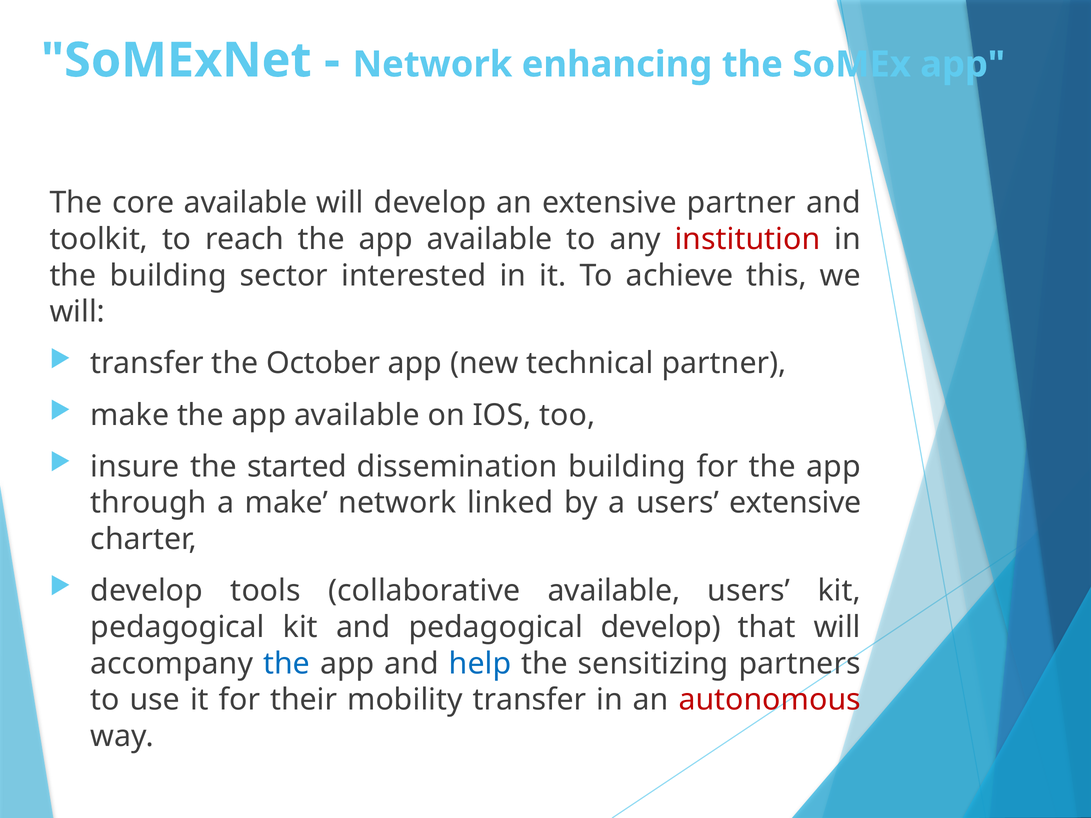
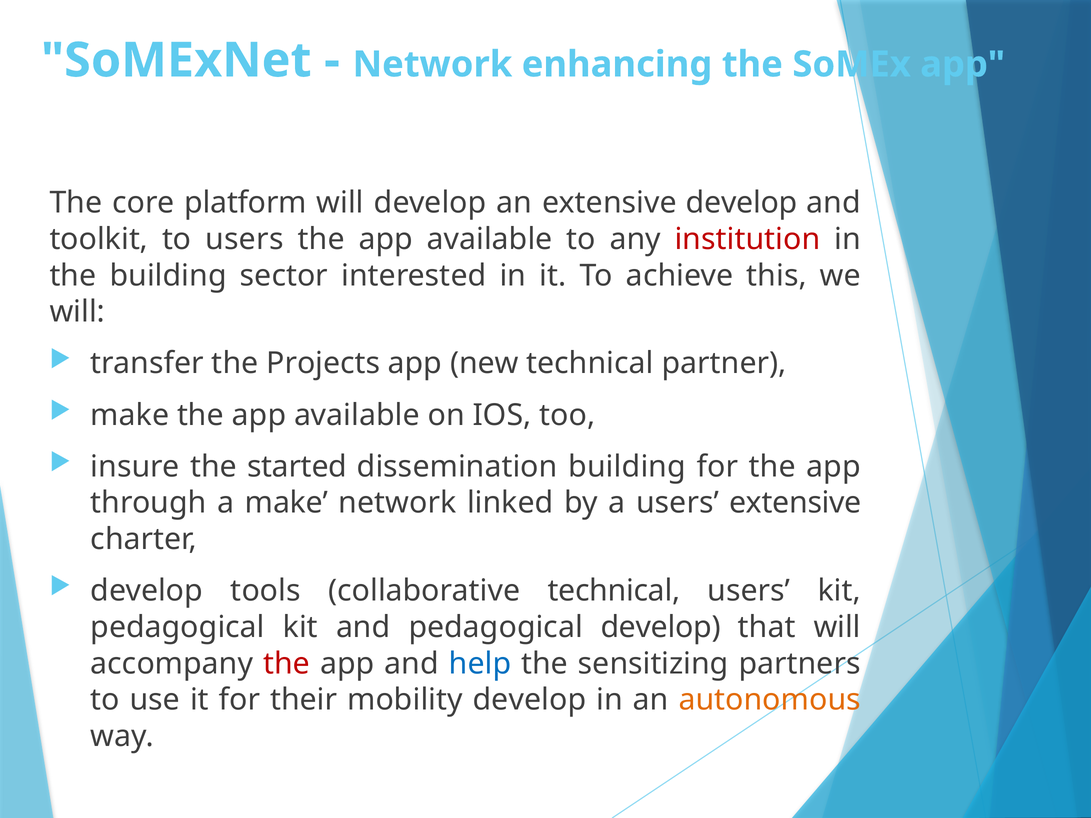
core available: available -> platform (246, 203)
extensive partner: partner -> develop (742, 203)
to reach: reach -> users (244, 239)
October: October -> Projects (323, 364)
collaborative available: available -> technical (614, 591)
the colour: blue -> red (287, 664)
mobility transfer: transfer -> develop (529, 700)
autonomous colour: red -> orange (770, 700)
